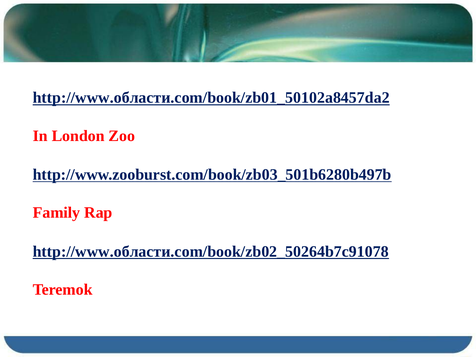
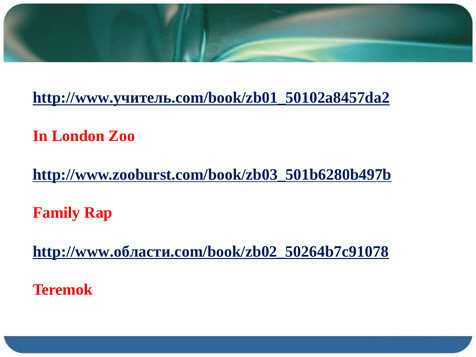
http://www.области.com/book/zb01_50102a8457da2: http://www.области.com/book/zb01_50102a8457da2 -> http://www.учитель.com/book/zb01_50102a8457da2 (211, 98)
